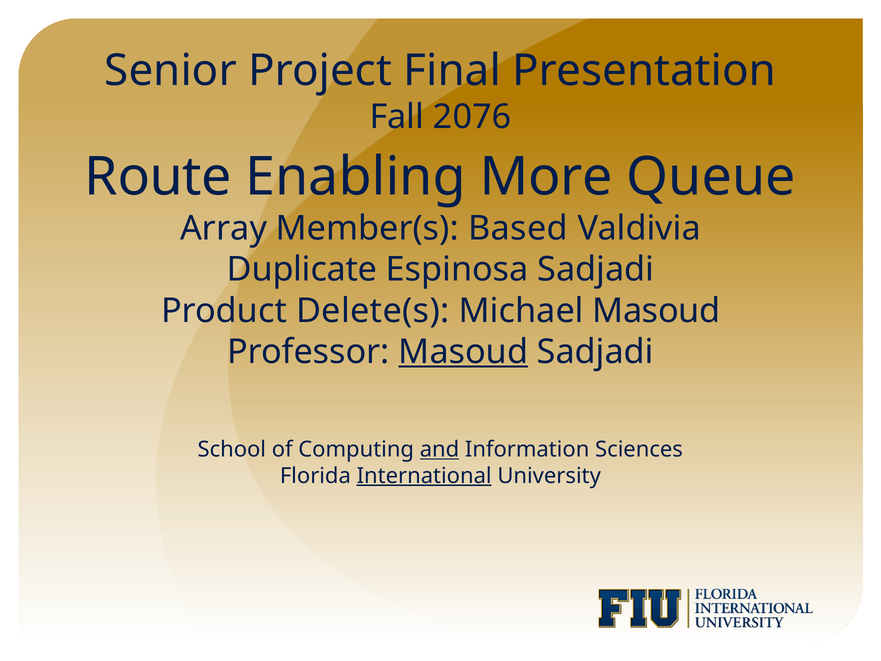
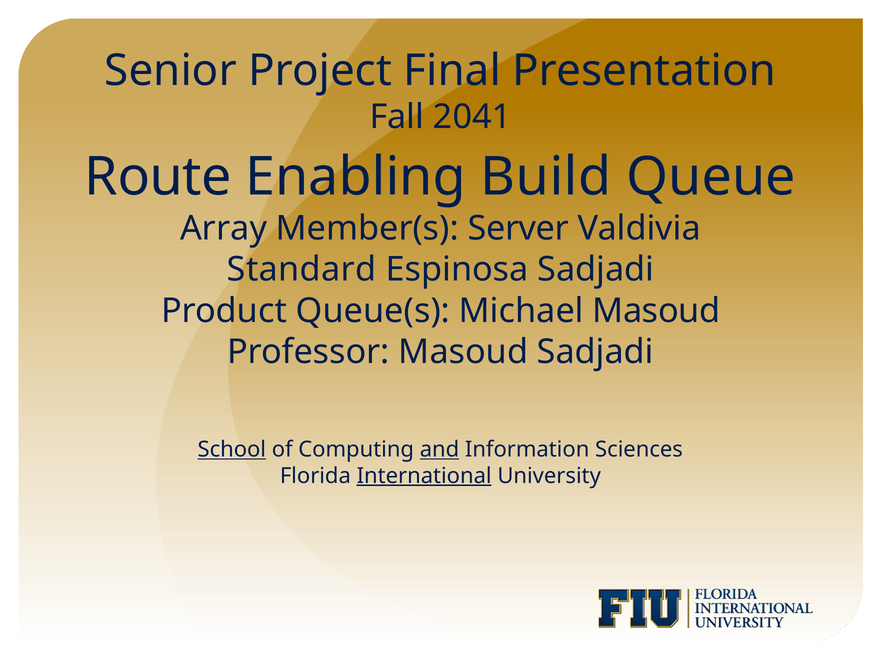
2076: 2076 -> 2041 (472, 117)
More: More -> Build (546, 177)
Based: Based -> Server (518, 228)
Duplicate: Duplicate -> Standard (302, 270)
Delete(s: Delete(s -> Queue(s (373, 311)
Masoud underline: present -> none (463, 352)
School underline: none -> present (232, 449)
